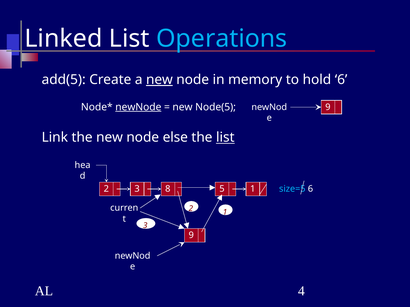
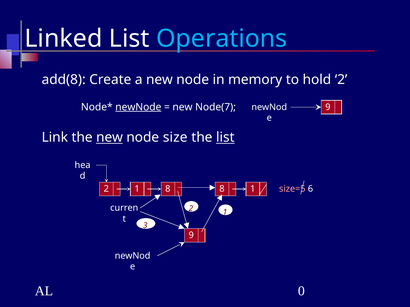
add(5: add(5 -> add(8 (64, 80)
new underline: present -> none (159, 80)
hold 6: 6 -> 2 (341, 80)
Node(5: Node(5 -> Node(7 (216, 107)
new underline: none -> present (110, 138)
else: else -> size (175, 138)
2 3: 3 -> 1 (137, 189)
8 5: 5 -> 8 (222, 189)
size=5 colour: light blue -> pink (292, 189)
4: 4 -> 0 (301, 291)
